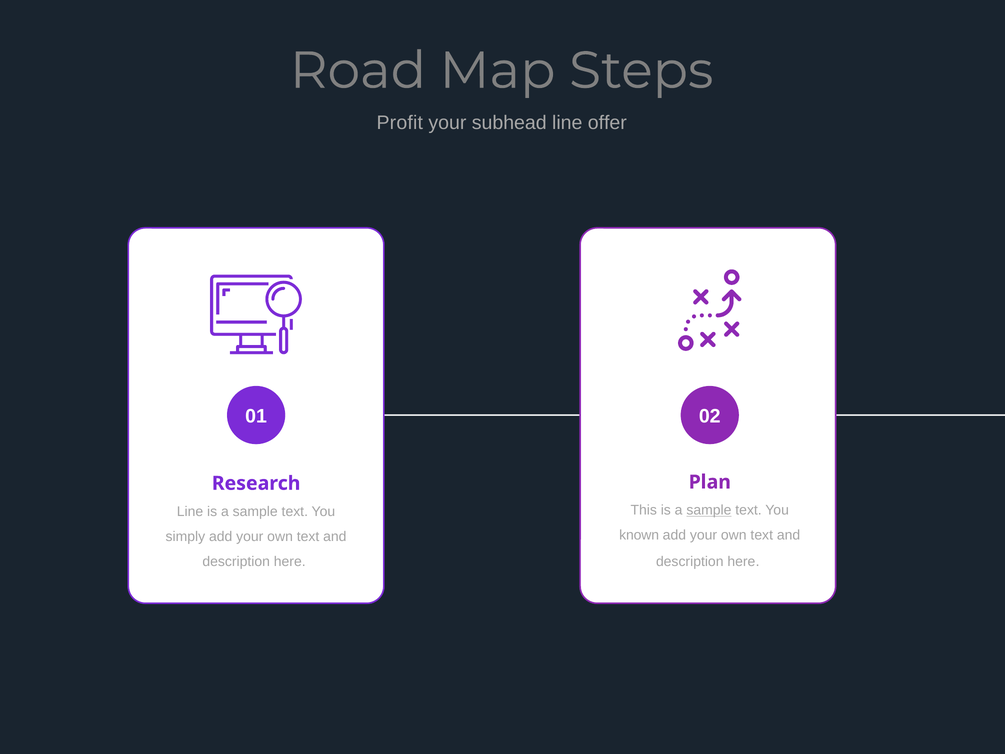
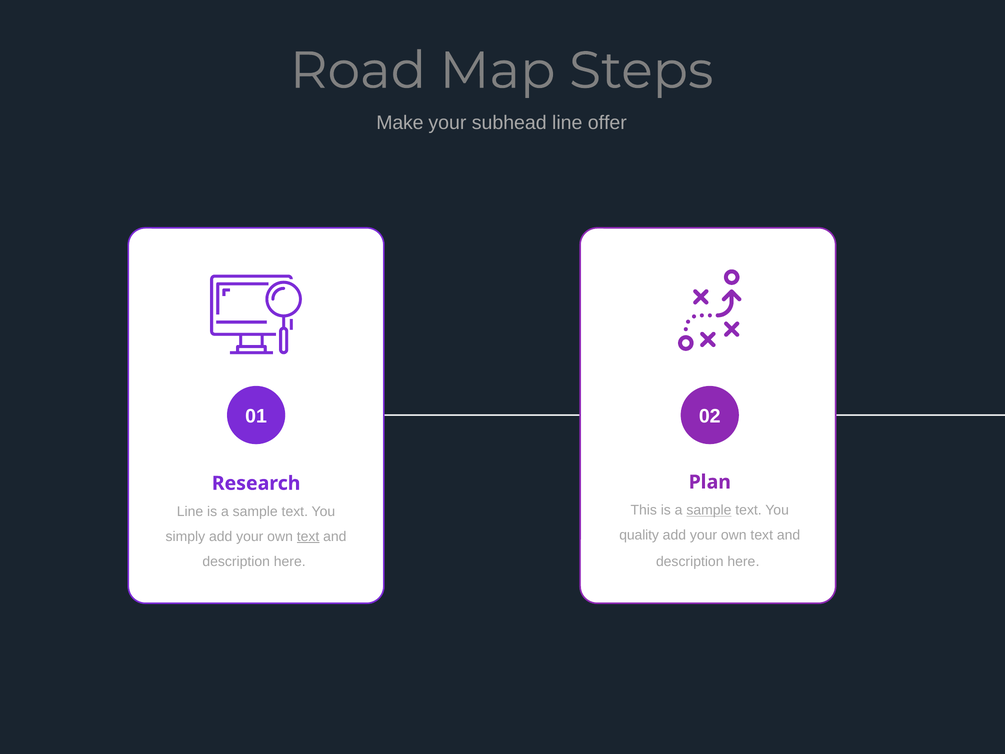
Profit: Profit -> Make (400, 123)
known: known -> quality (639, 535)
text underline: none -> present (308, 536)
